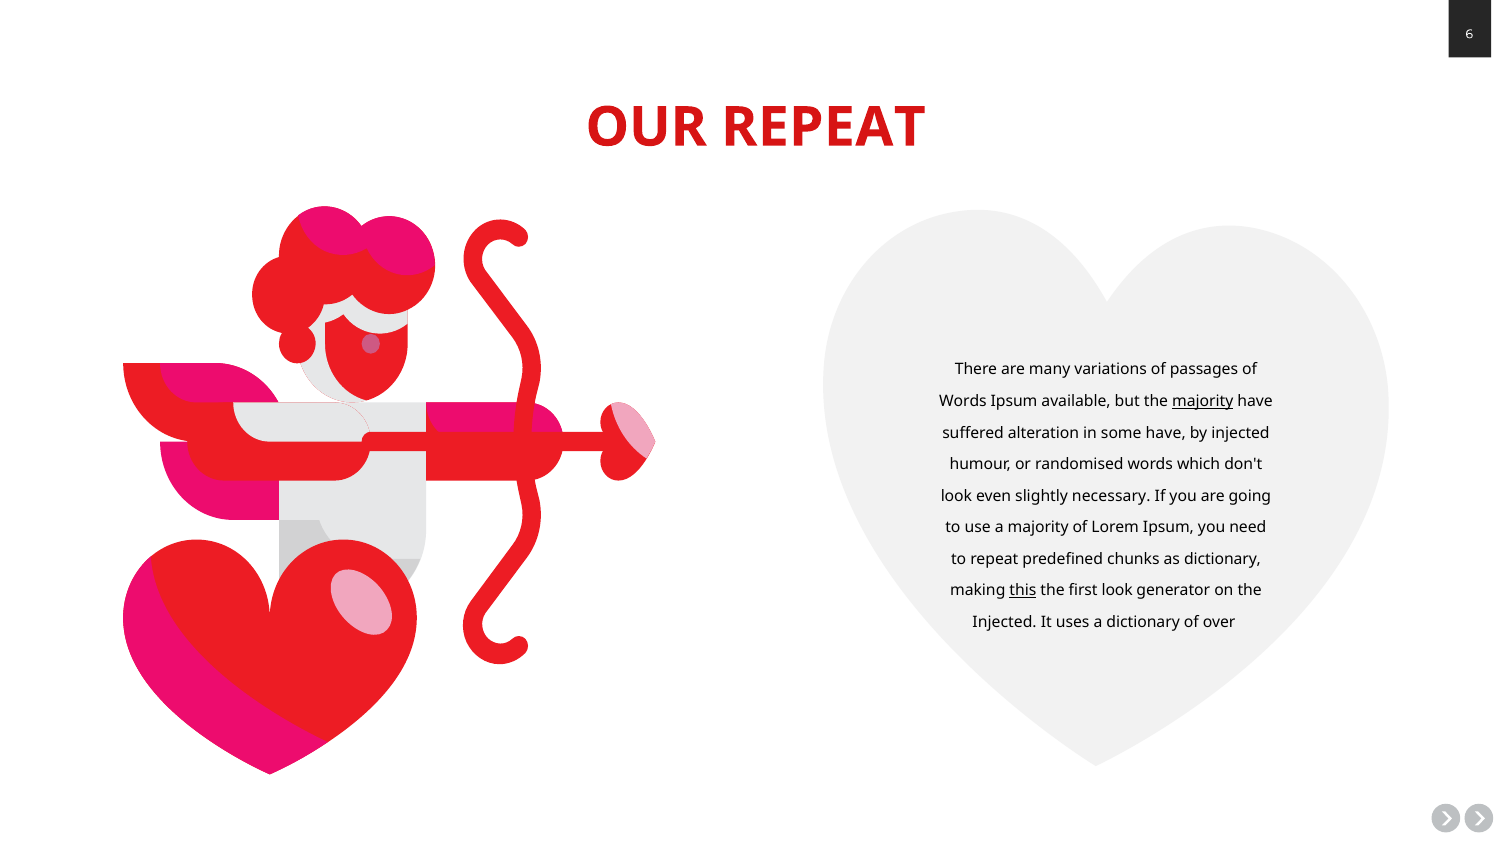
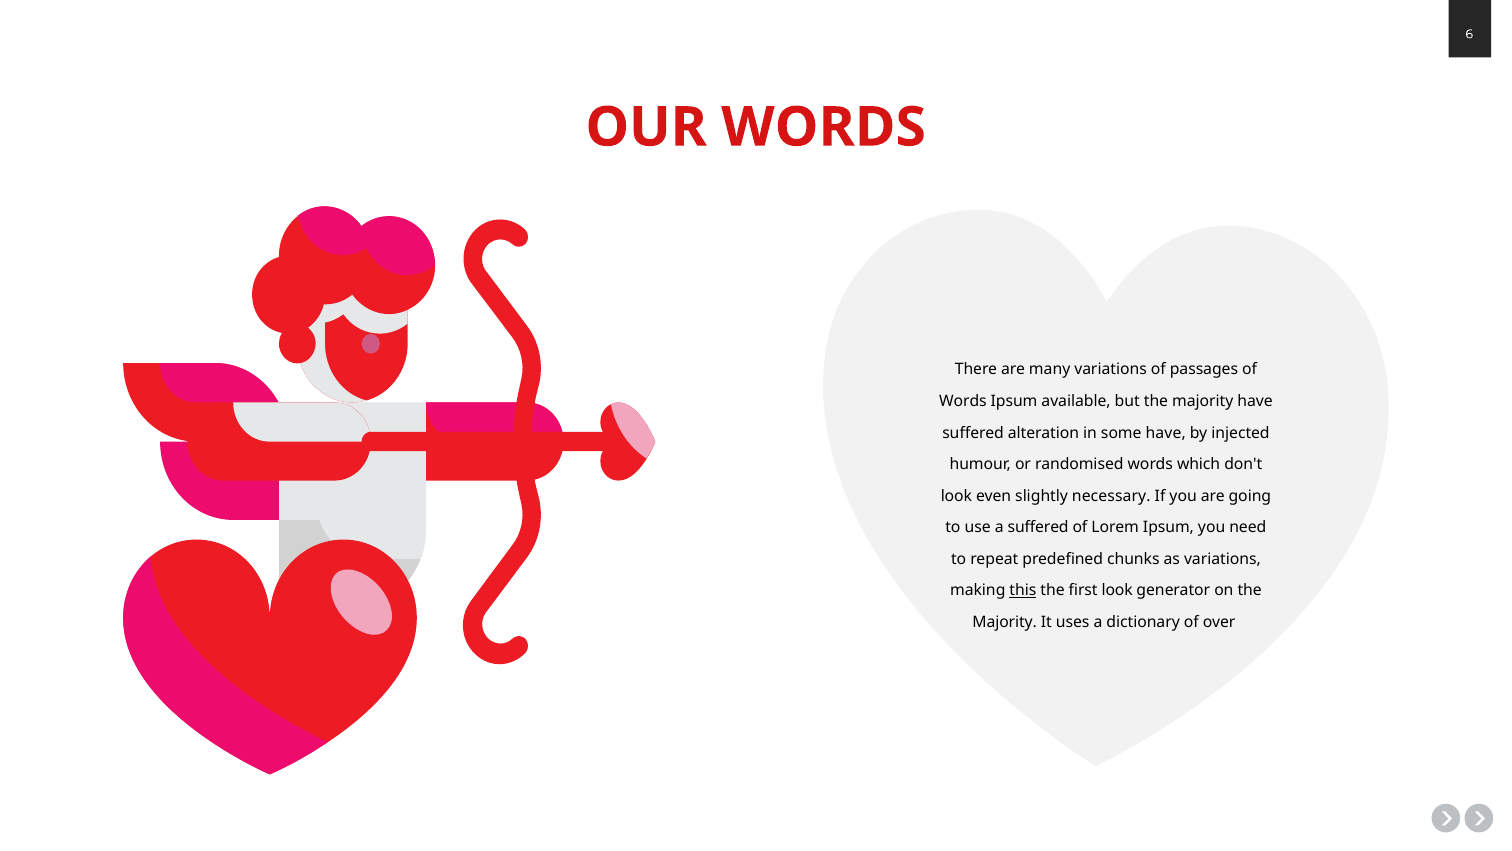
OUR REPEAT: REPEAT -> WORDS (824, 127)
majority underline: present -> none (1203, 401)
a majority: majority -> suffered (1038, 527)
as dictionary: dictionary -> variations (1222, 559)
Injected: Injected -> Majority (1005, 622)
